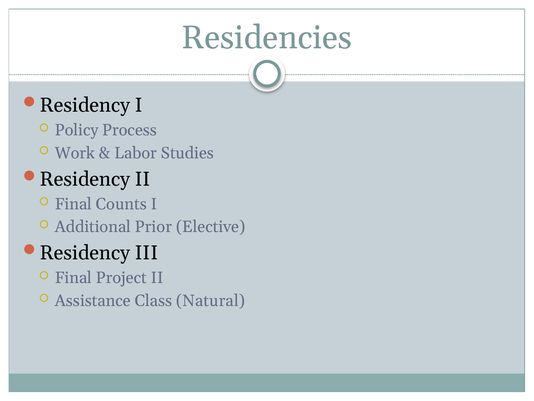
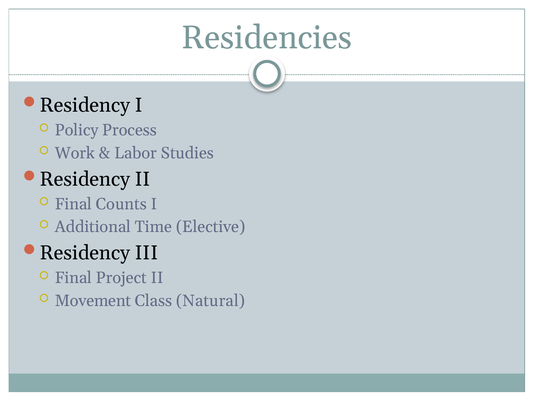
Prior: Prior -> Time (153, 227)
Assistance: Assistance -> Movement (93, 300)
